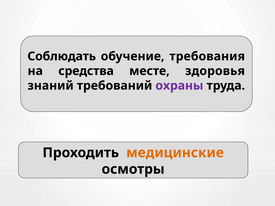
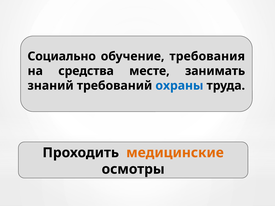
Соблюдать: Соблюдать -> Социально (62, 56)
здоровья: здоровья -> занимать (215, 71)
охраны colour: purple -> blue (179, 86)
